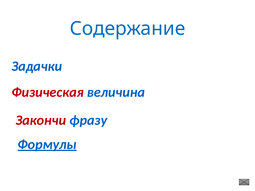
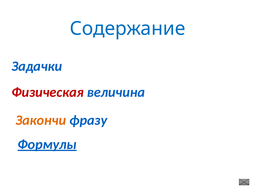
Закончи colour: red -> orange (41, 120)
